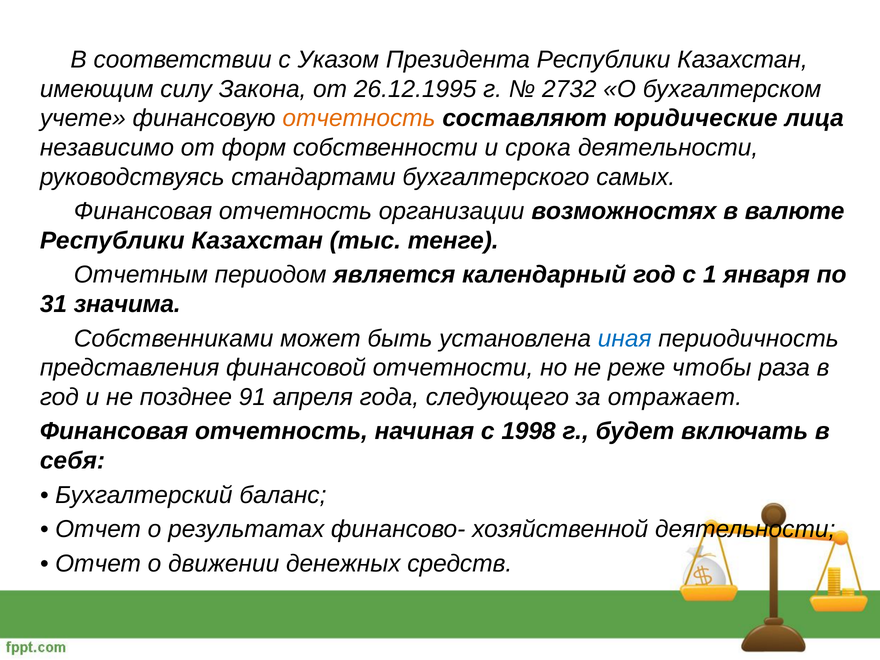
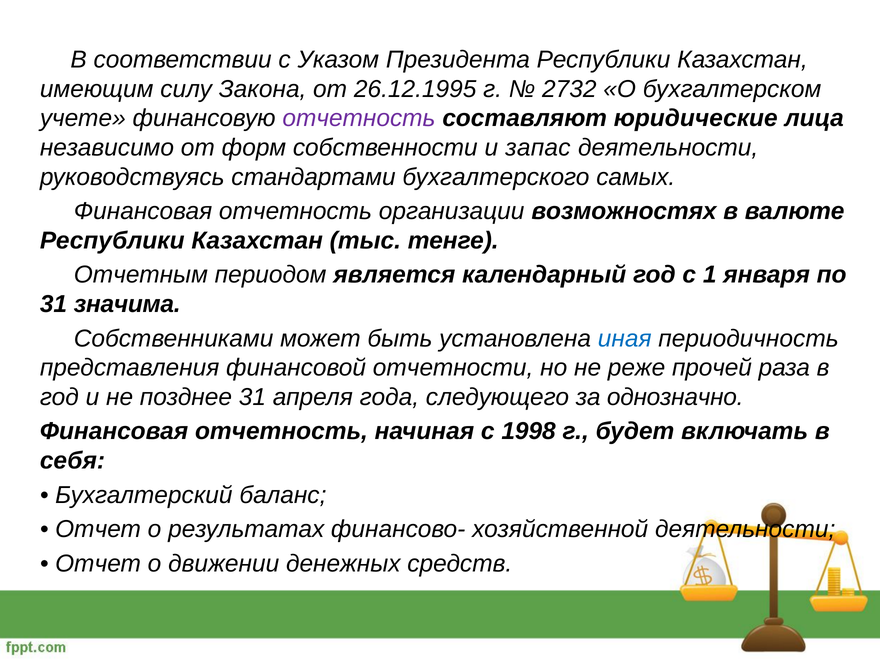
отчетность colour: orange -> purple (359, 118)
срока: срока -> запас (538, 148)
чтобы: чтобы -> прочей (712, 368)
позднее 91: 91 -> 31 (252, 397)
отражает: отражает -> однозначно (675, 397)
